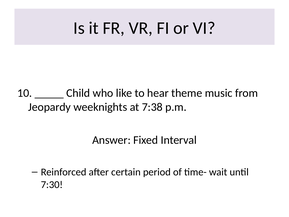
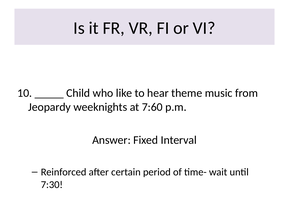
7:38: 7:38 -> 7:60 (152, 107)
